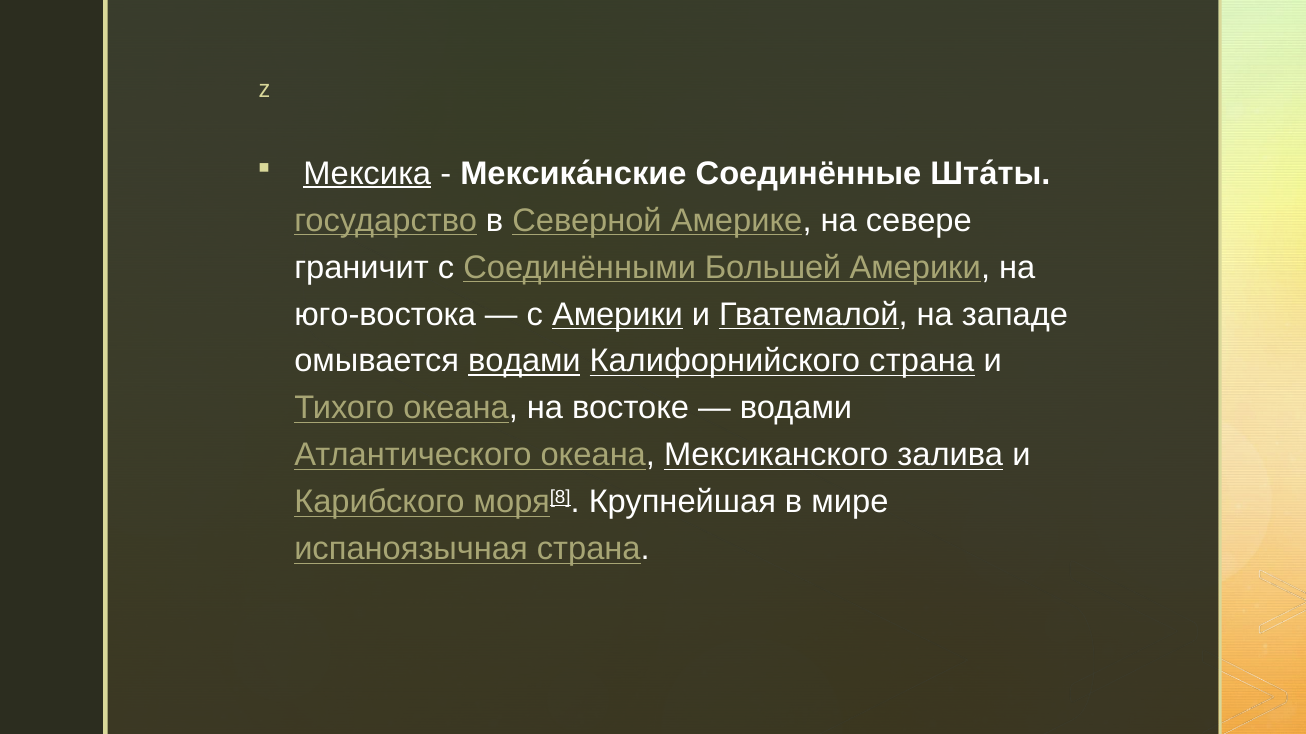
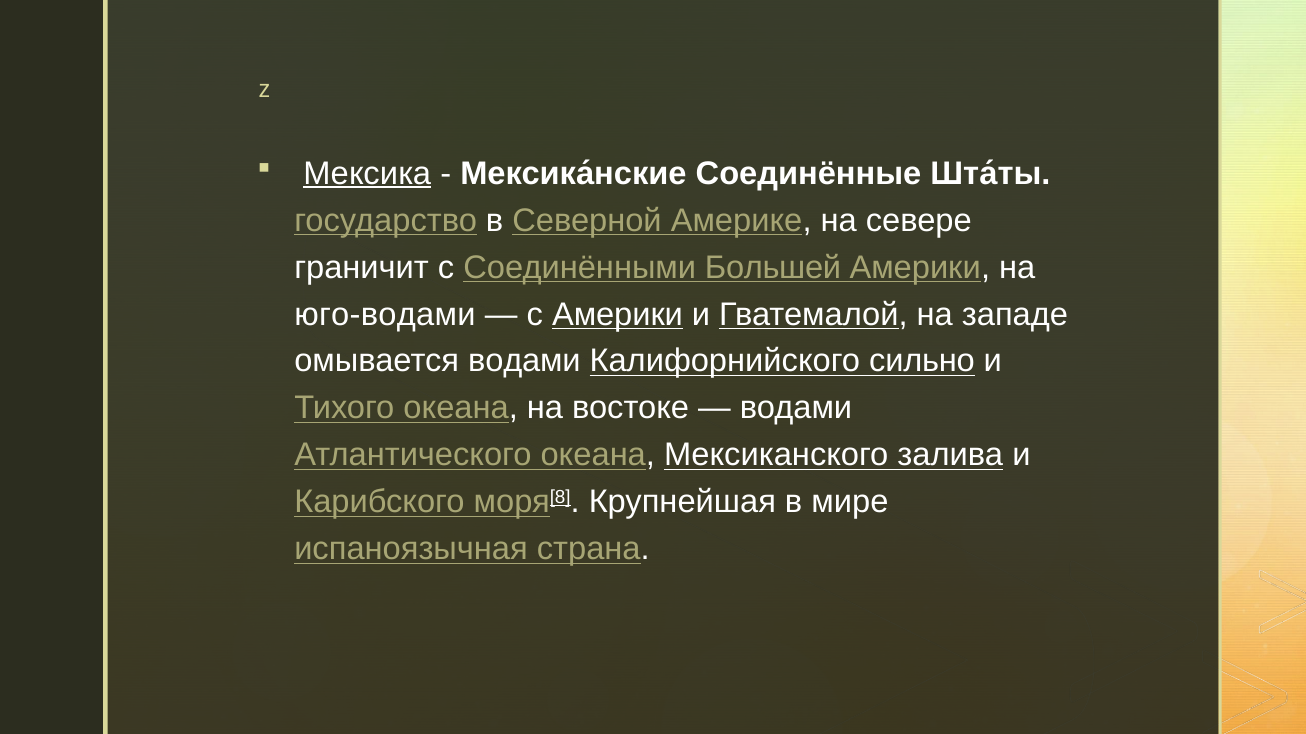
юго-востока: юго-востока -> юго-водами (385, 314)
водами underline: present -> none (524, 362)
Калифорнийского страна: страна -> сильно (922, 362)
